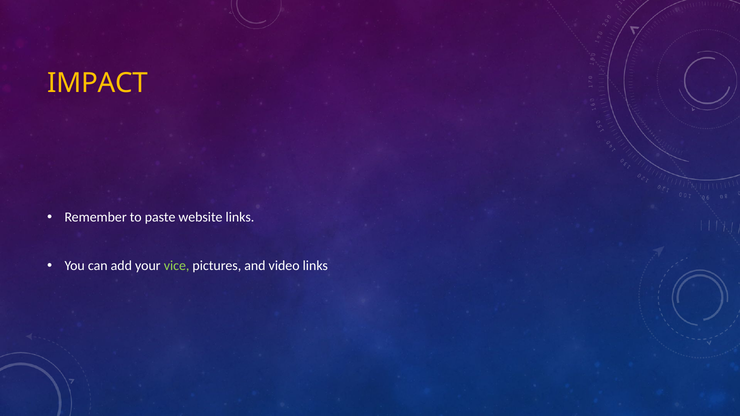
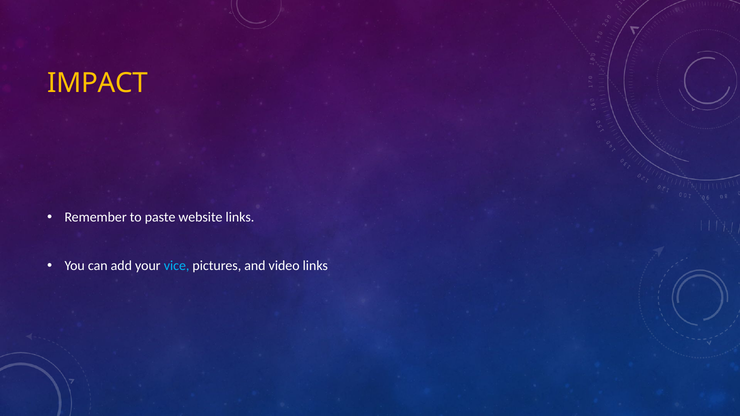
vice colour: light green -> light blue (177, 266)
